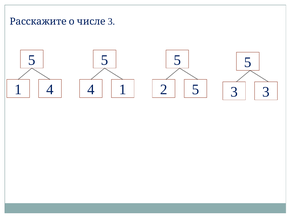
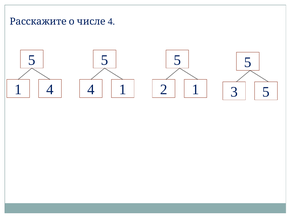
3: 3 -> 4 (111, 22)
4 1 5: 5 -> 1 (195, 90)
3 3: 3 -> 5 (266, 92)
